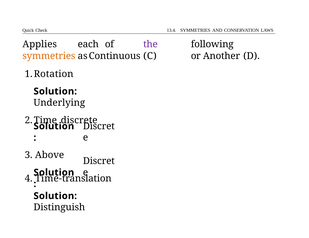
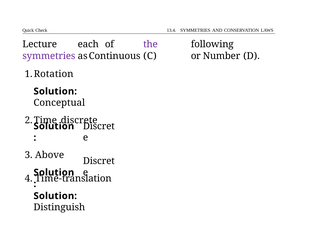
Applies: Applies -> Lecture (40, 44)
symmetries colour: orange -> purple (49, 56)
Another: Another -> Number (222, 56)
Underlying: Underlying -> Conceptual (59, 103)
